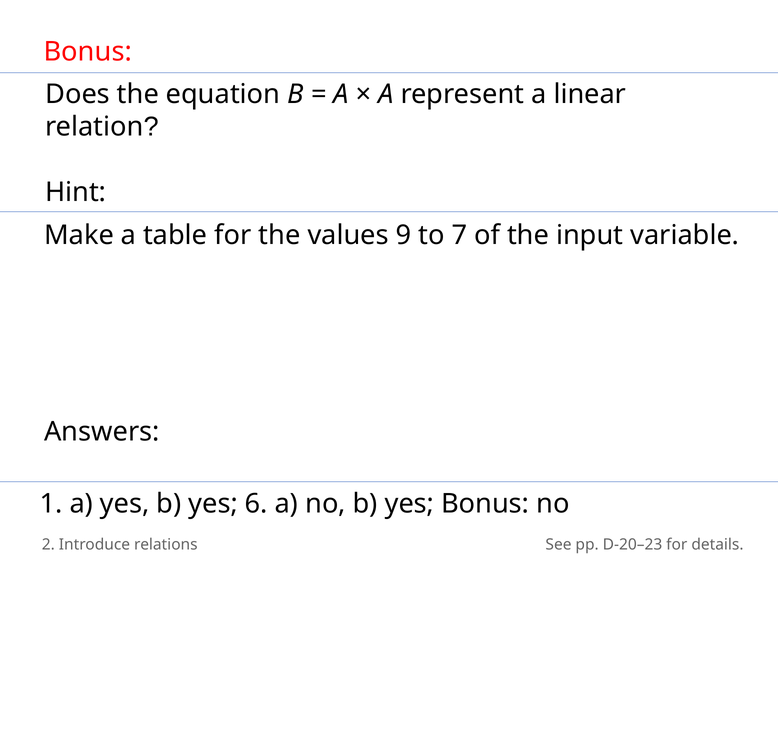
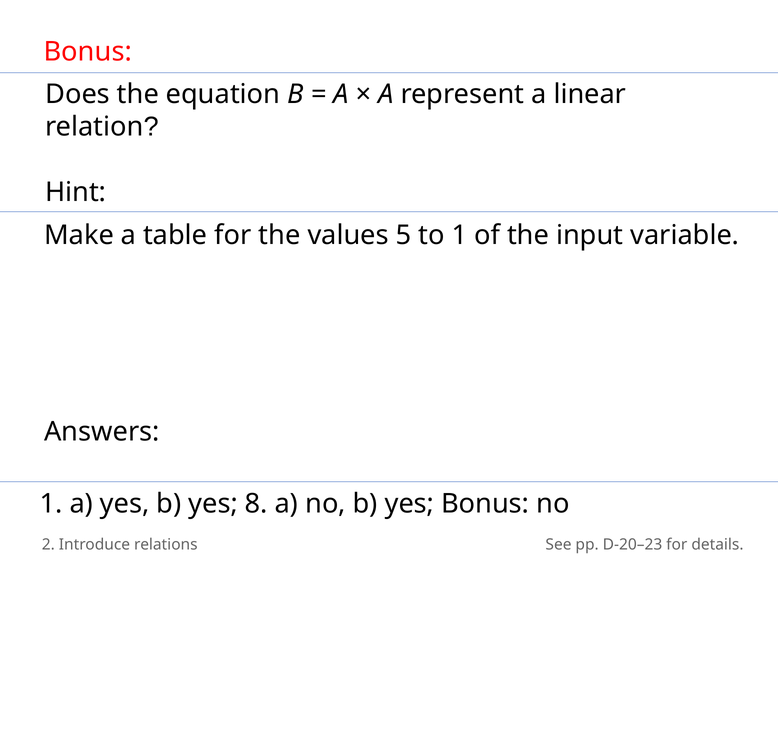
9: 9 -> 5 (403, 235)
to 7: 7 -> 1 (459, 235)
6: 6 -> 8 (256, 503)
